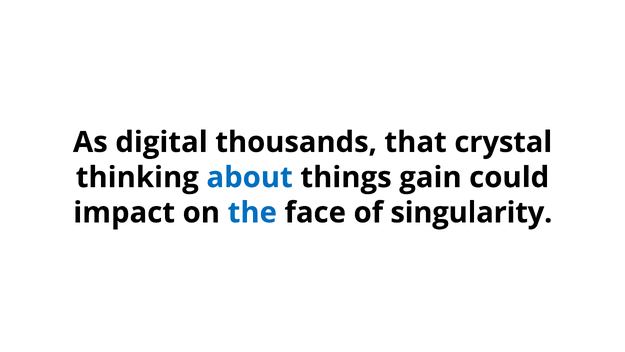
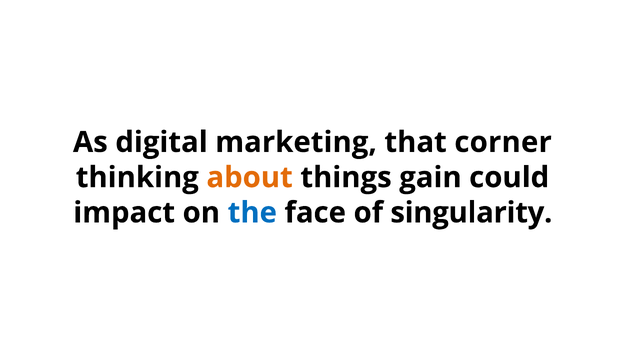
thousands: thousands -> marketing (296, 142)
crystal: crystal -> corner (503, 142)
about colour: blue -> orange (250, 177)
